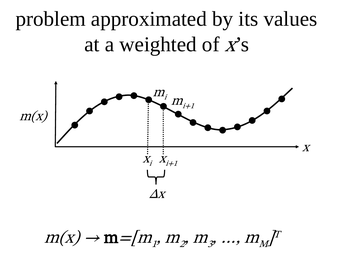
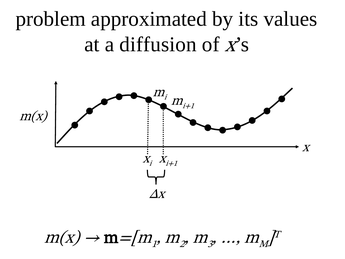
weighted: weighted -> diffusion (158, 44)
